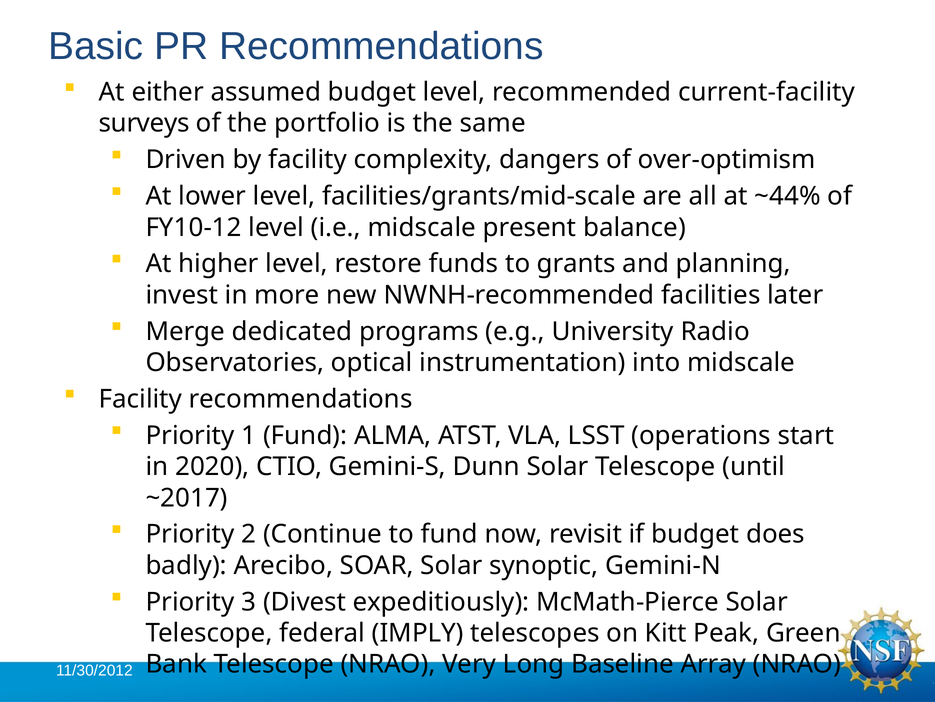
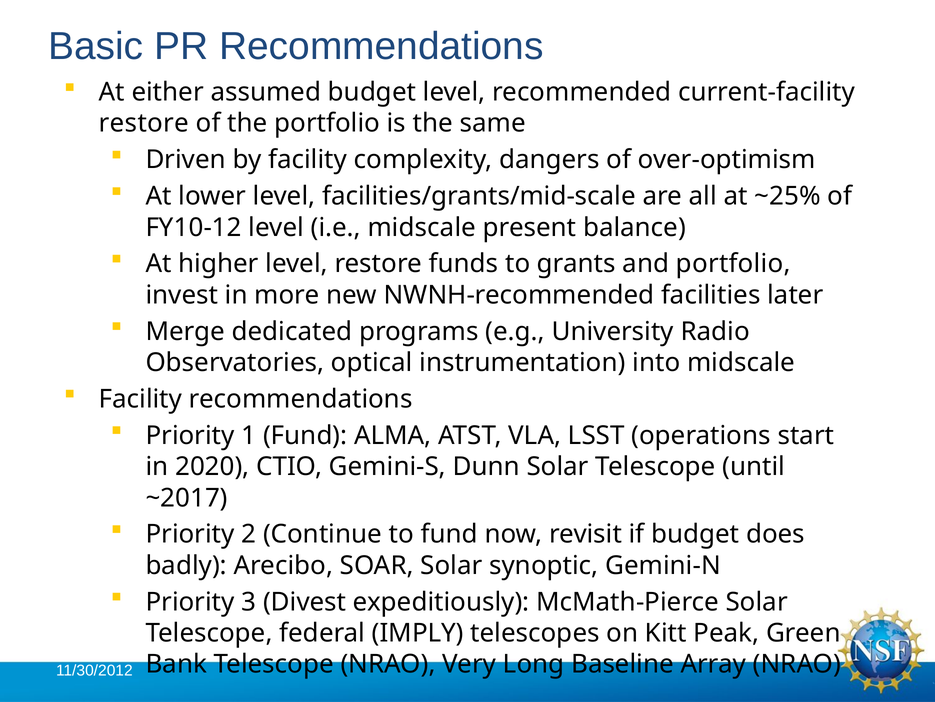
surveys: surveys -> restore (144, 123)
~44%: ~44% -> ~25% (788, 196)
and planning: planning -> portfolio (733, 264)
